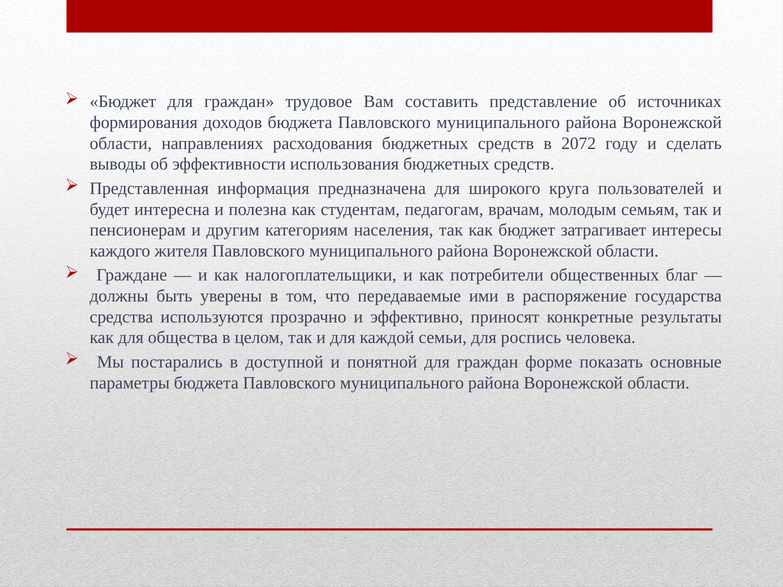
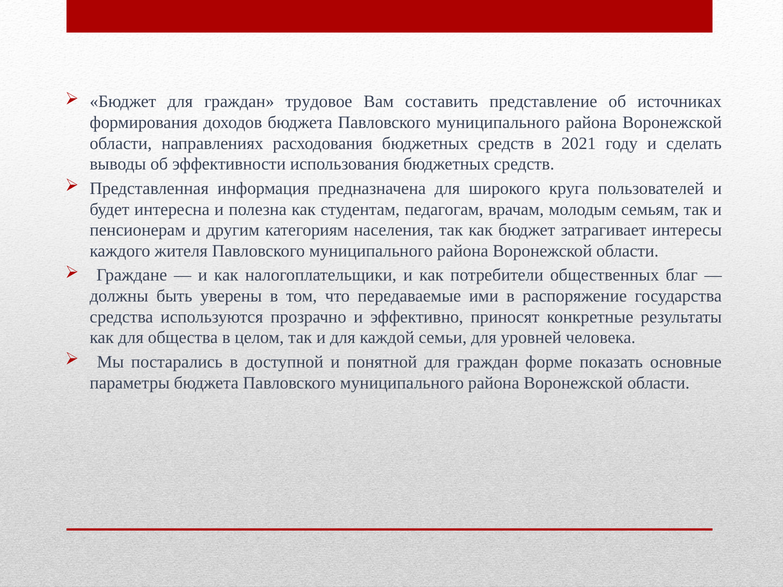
2072: 2072 -> 2021 (579, 143)
роспись: роспись -> уровней (531, 338)
